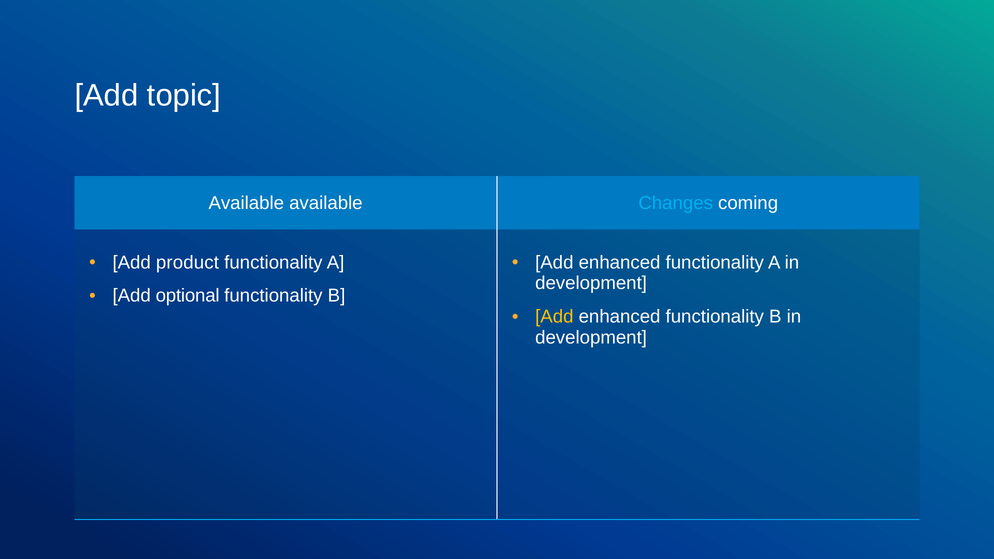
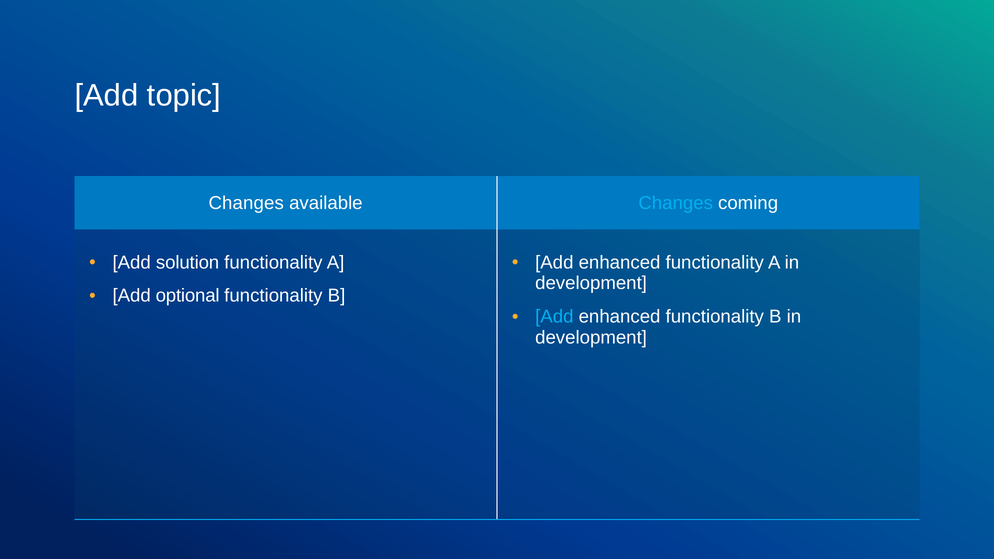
Available: Available -> Changes (246, 203)
product: product -> solution (188, 262)
Add colour: yellow -> light blue (554, 317)
